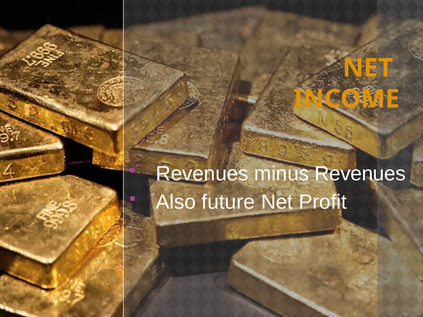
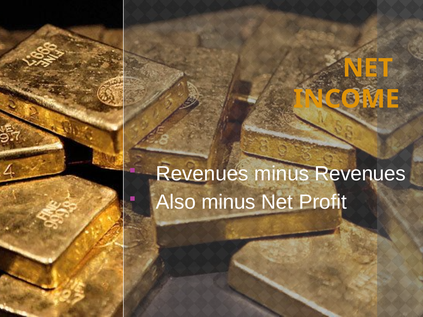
Also future: future -> minus (229, 202)
